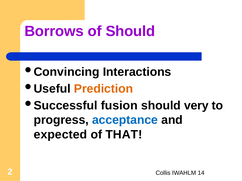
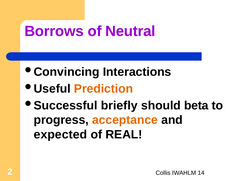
of Should: Should -> Neutral (130, 31)
fusion: fusion -> briefly (119, 106)
very: very -> beta (196, 106)
acceptance colour: blue -> orange (125, 120)
THAT: THAT -> REAL (124, 135)
